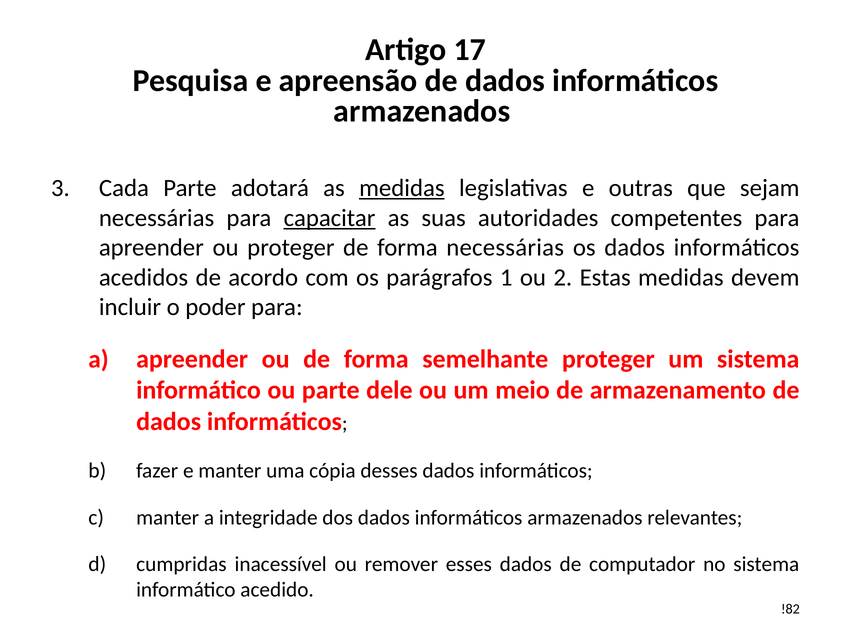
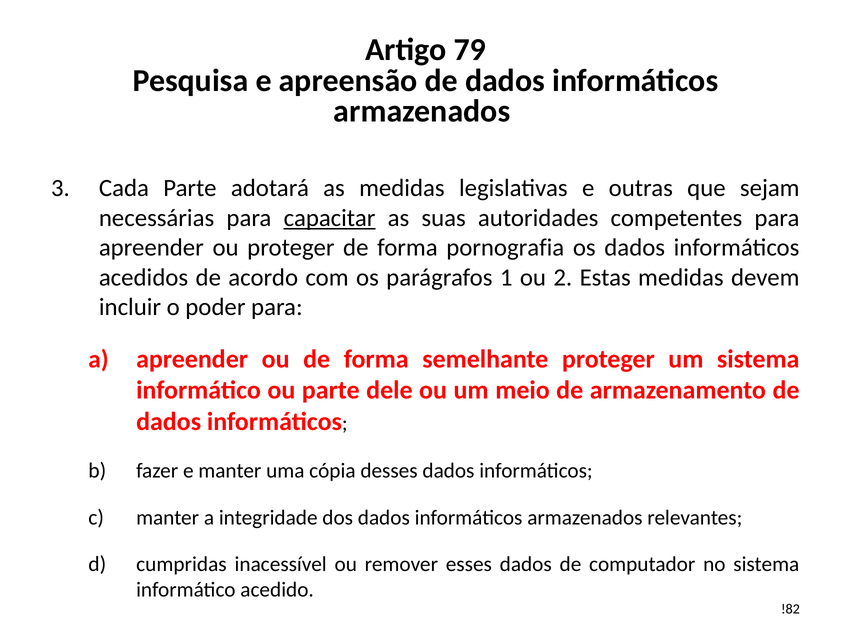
17: 17 -> 79 (470, 50)
medidas underline: present -> none (402, 188)
forma necessárias: necessárias -> pornografia (505, 248)
